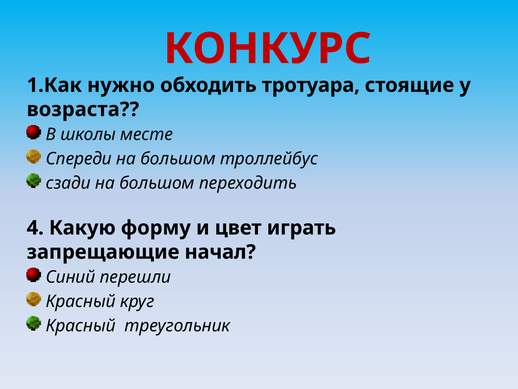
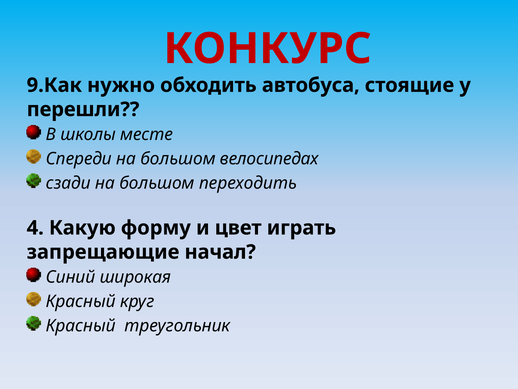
1.Как: 1.Как -> 9.Как (54, 85)
тротуара: тротуара -> автобуса (311, 85)
возраста: возраста -> перешли (83, 109)
троллейбус: троллейбус -> велосипедах (269, 159)
перешли: перешли -> широкая (135, 277)
